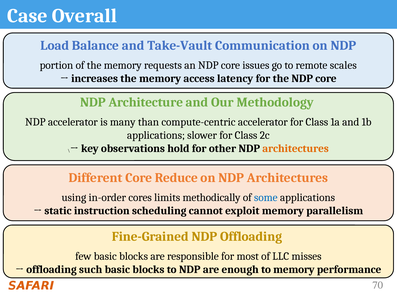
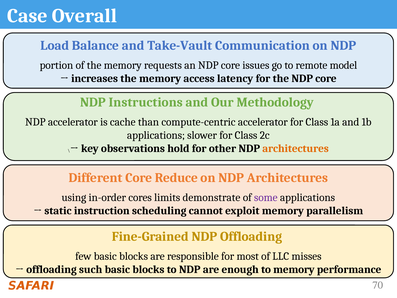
scales: scales -> model (343, 65)
Architecture: Architecture -> Instructions (146, 102)
many: many -> cache (123, 122)
methodically: methodically -> demonstrate (211, 197)
some colour: blue -> purple (266, 197)
